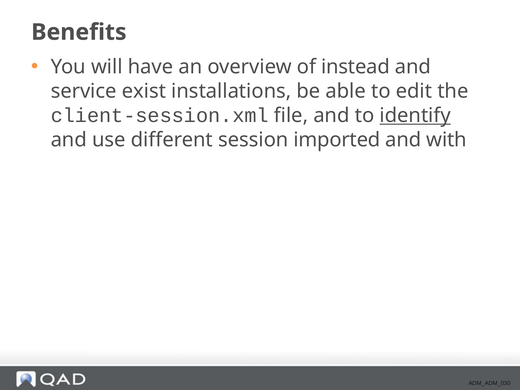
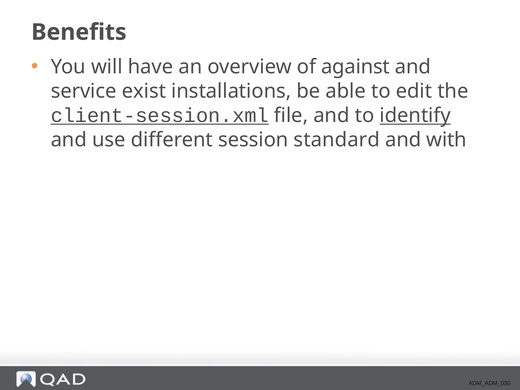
instead: instead -> against (355, 67)
client-session.xml underline: none -> present (160, 115)
imported: imported -> standard (337, 140)
